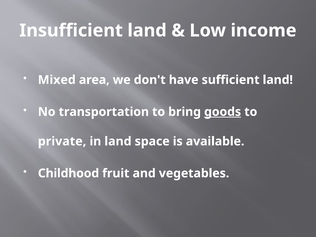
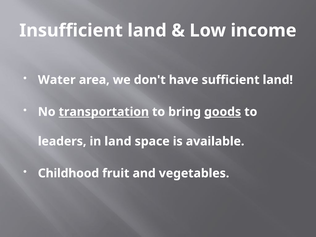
Mixed: Mixed -> Water (57, 80)
transportation underline: none -> present (104, 112)
private: private -> leaders (62, 141)
